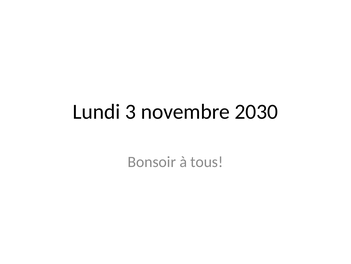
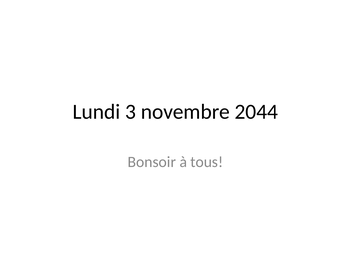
2030: 2030 -> 2044 (256, 111)
